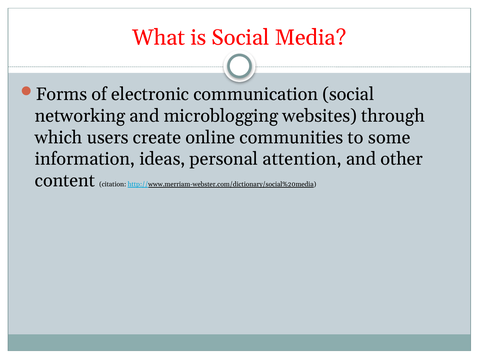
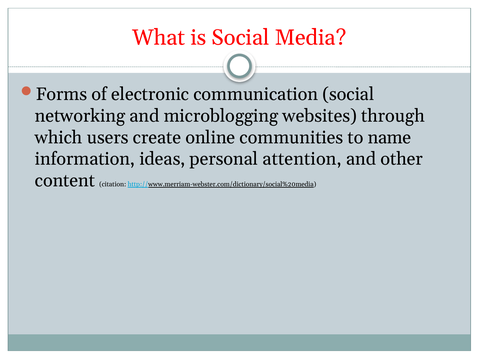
some: some -> name (389, 138)
